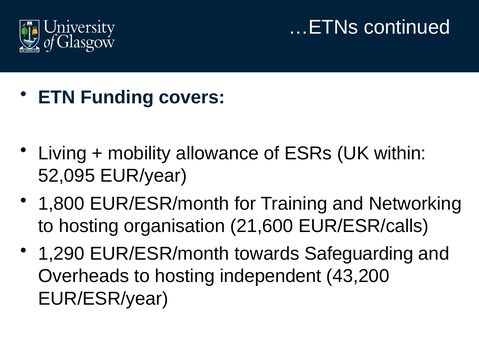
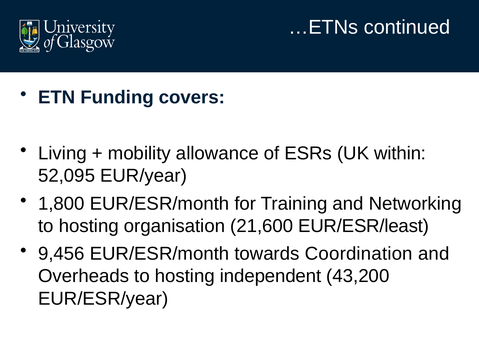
EUR/ESR/calls: EUR/ESR/calls -> EUR/ESR/least (364, 226)
1,290: 1,290 -> 9,456 (61, 254)
Safeguarding: Safeguarding -> Coordination (359, 254)
